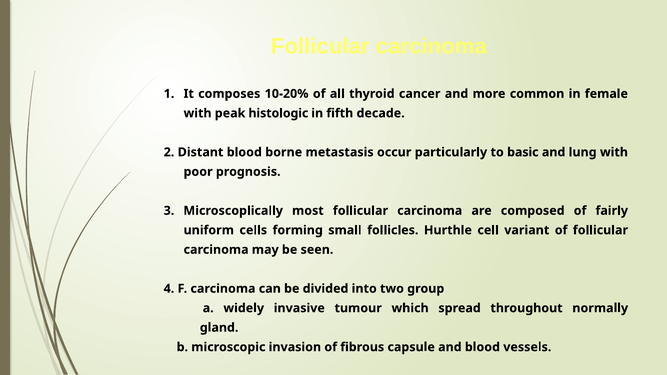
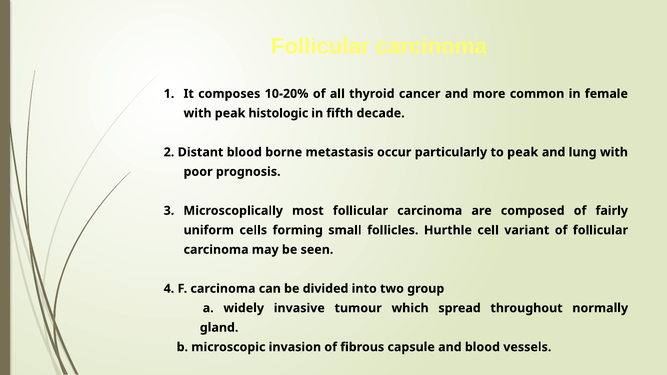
to basic: basic -> peak (523, 152)
